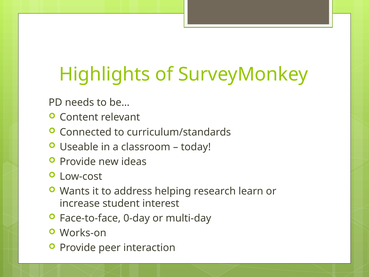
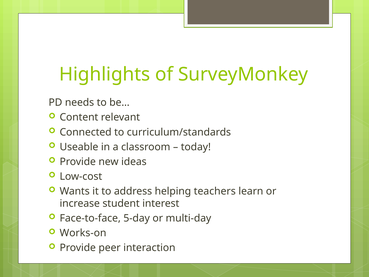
research: research -> teachers (215, 191)
0-day: 0-day -> 5-day (137, 218)
